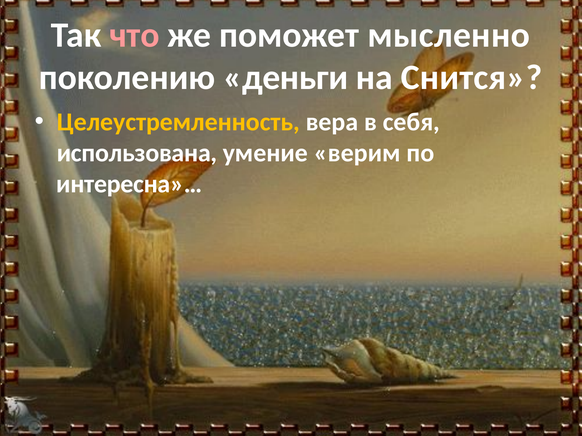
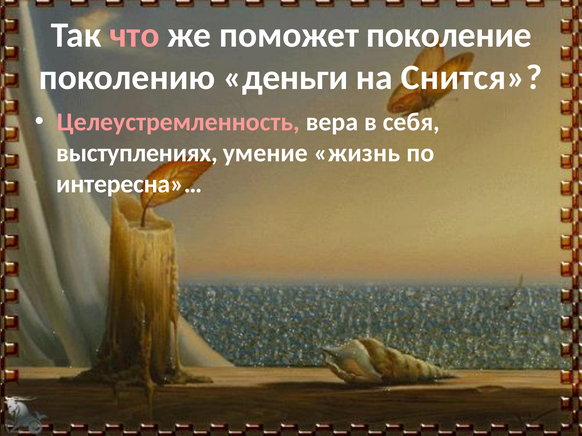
мысленно: мысленно -> поколение (449, 35)
Целеустремленность colour: yellow -> pink (178, 122)
использована: использована -> выступлениях (137, 153)
верим: верим -> жизнь (357, 153)
